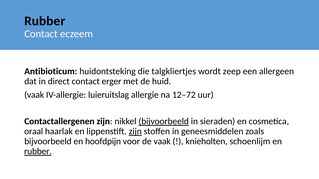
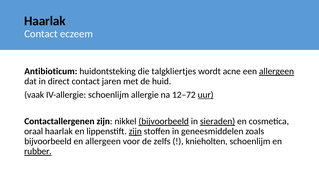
Rubber: Rubber -> Haarlak (45, 21)
zeep: zeep -> acne (232, 72)
allergeen underline: none -> present (277, 72)
erger: erger -> jaren (112, 82)
IV-allergie luieruitslag: luieruitslag -> schoenlijm (109, 95)
uur underline: none -> present (206, 95)
sieraden underline: none -> present (218, 122)
en hoofdpijn: hoofdpijn -> allergeen (103, 142)
de vaak: vaak -> zelfs (162, 142)
